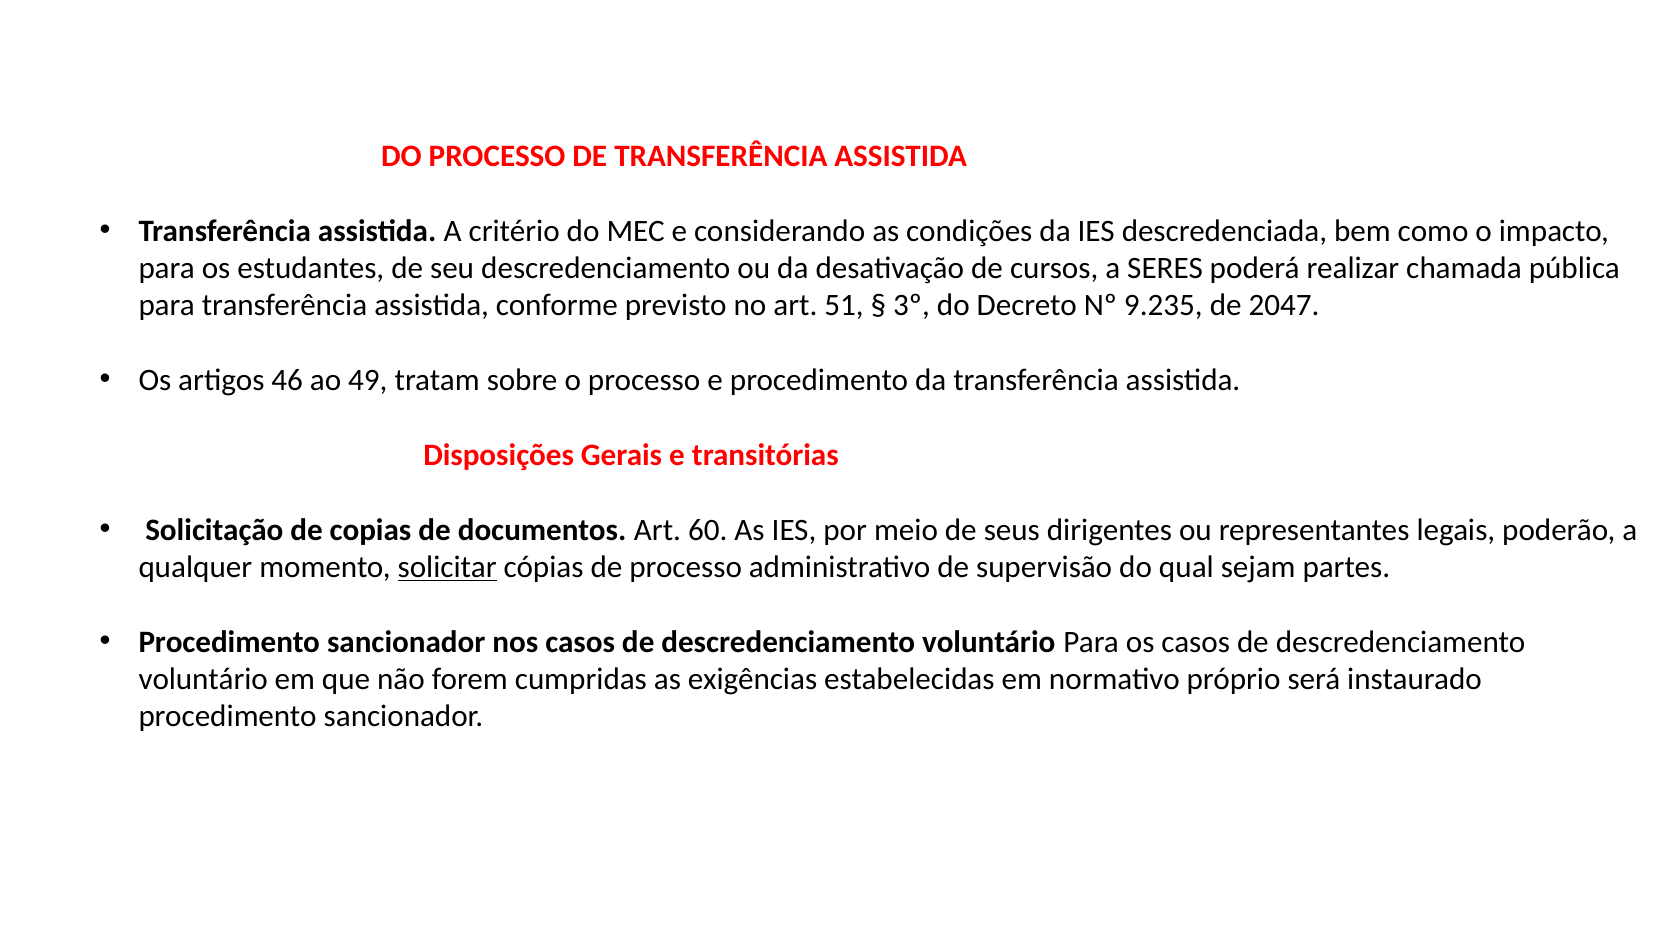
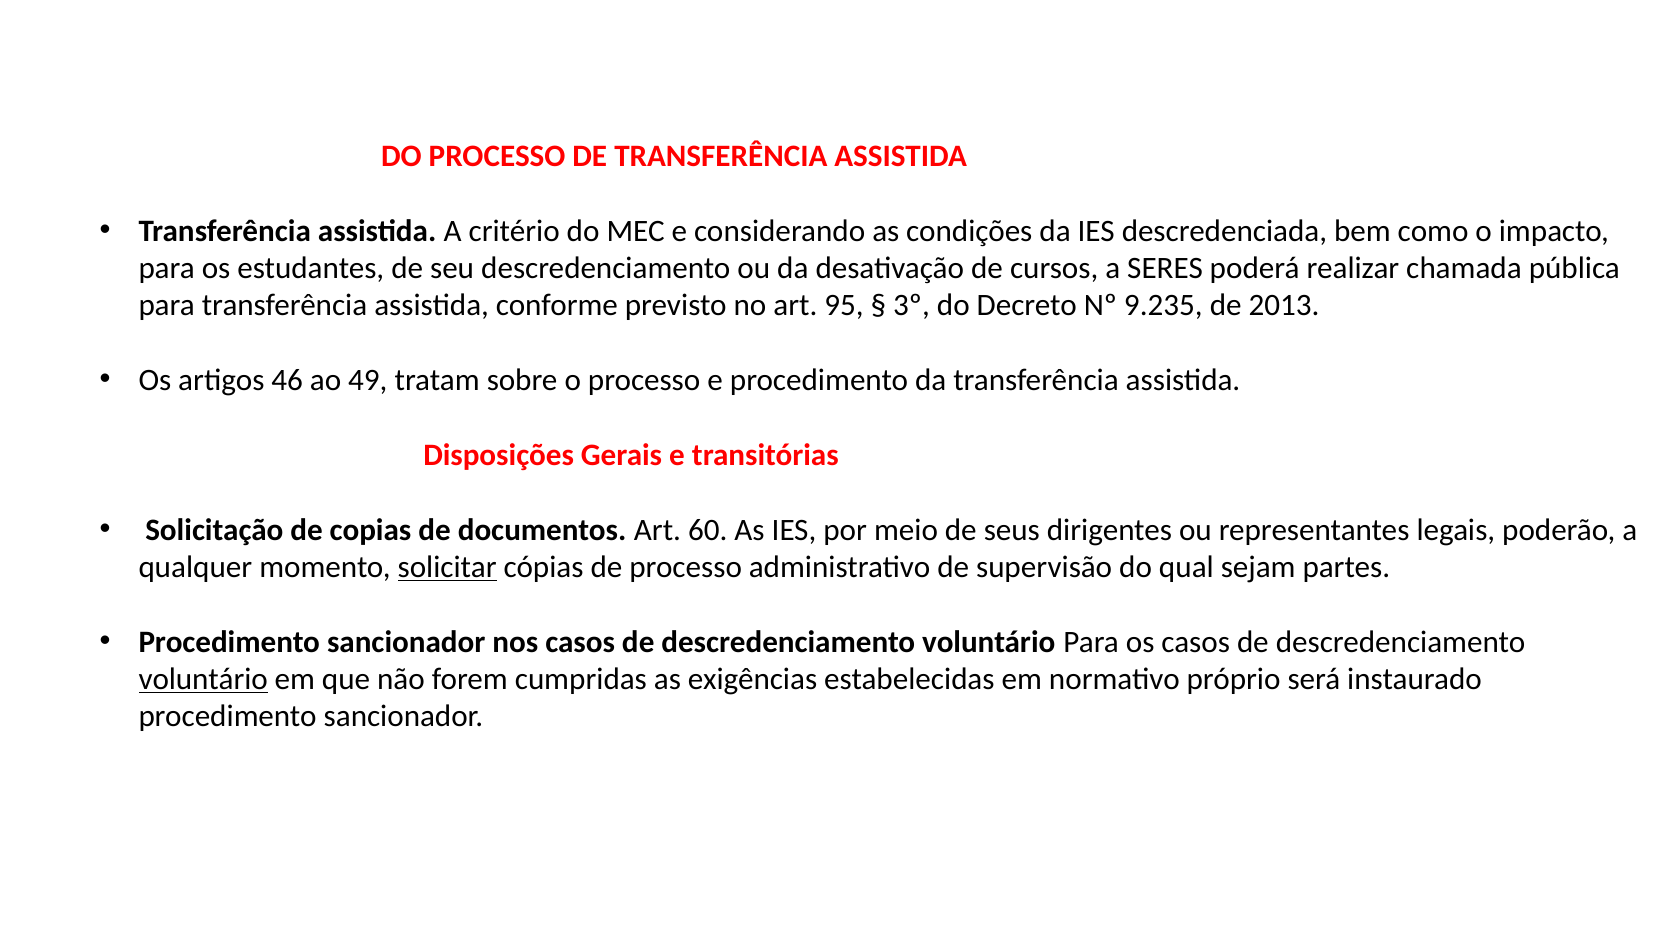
51: 51 -> 95 (844, 306)
2047: 2047 -> 2013 (1284, 306)
voluntário underline: none -> present (203, 679)
